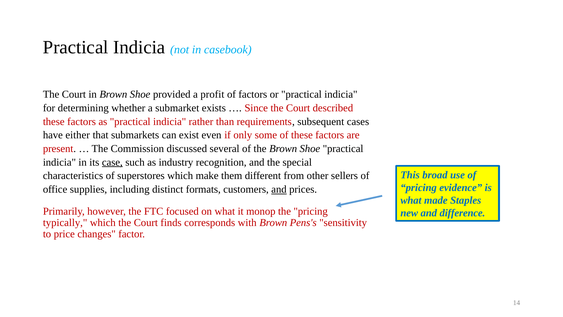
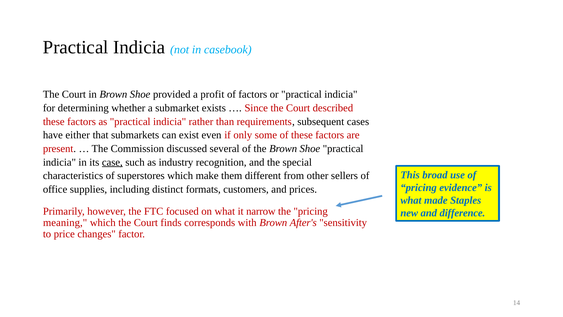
and underline: present -> none (279, 189)
monop: monop -> narrow (261, 211)
typically: typically -> meaning (65, 222)
Pens's: Pens's -> After's (303, 222)
